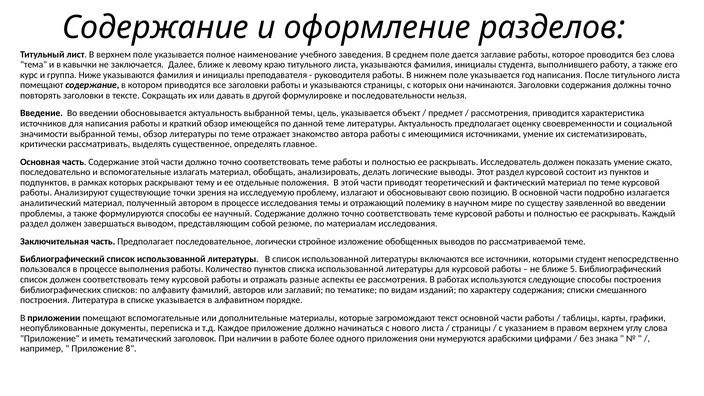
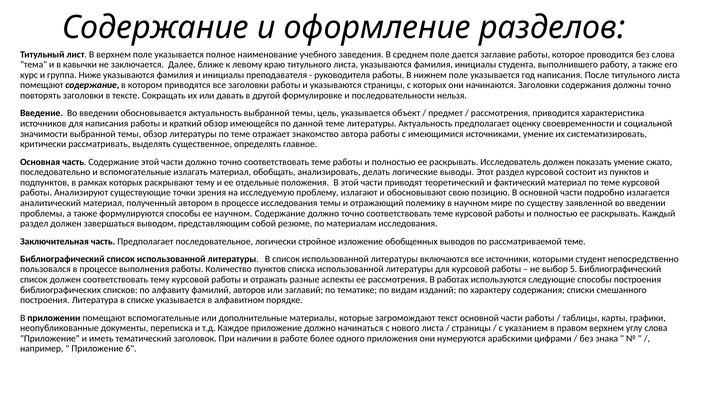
ее научный: научный -> научном (233, 213)
не ближе: ближе -> выбор (555, 269)
8: 8 -> 6 (131, 349)
